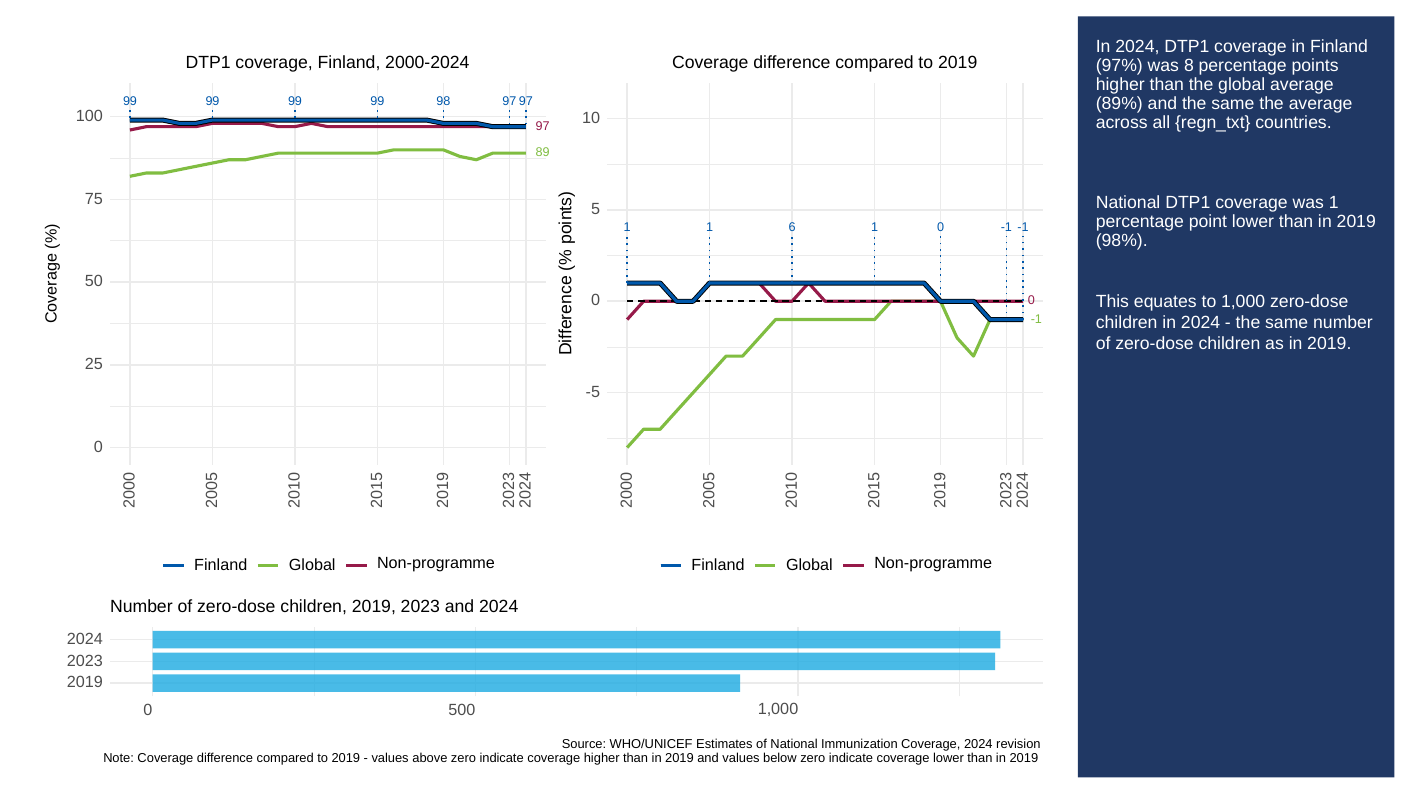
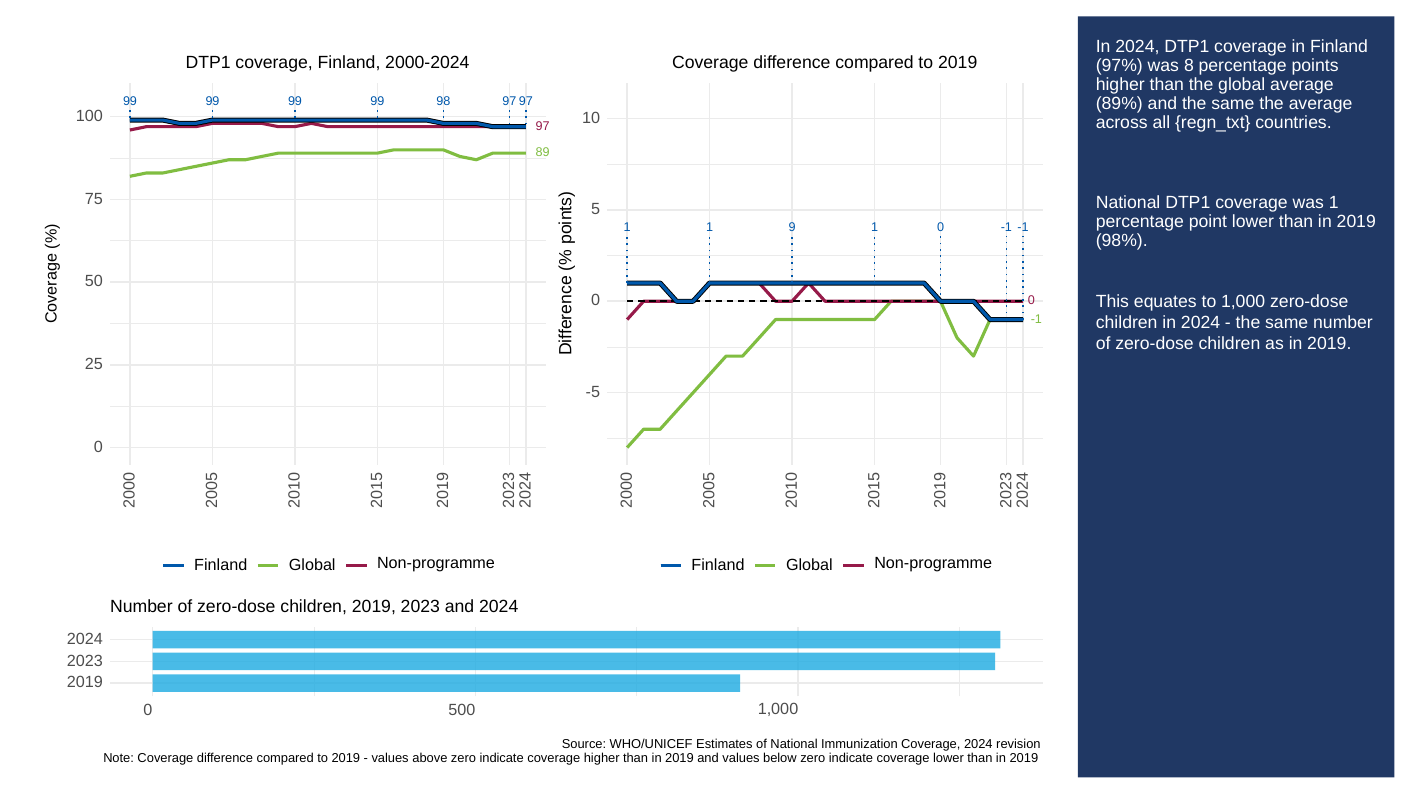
1 1 6: 6 -> 9 (792, 228)
